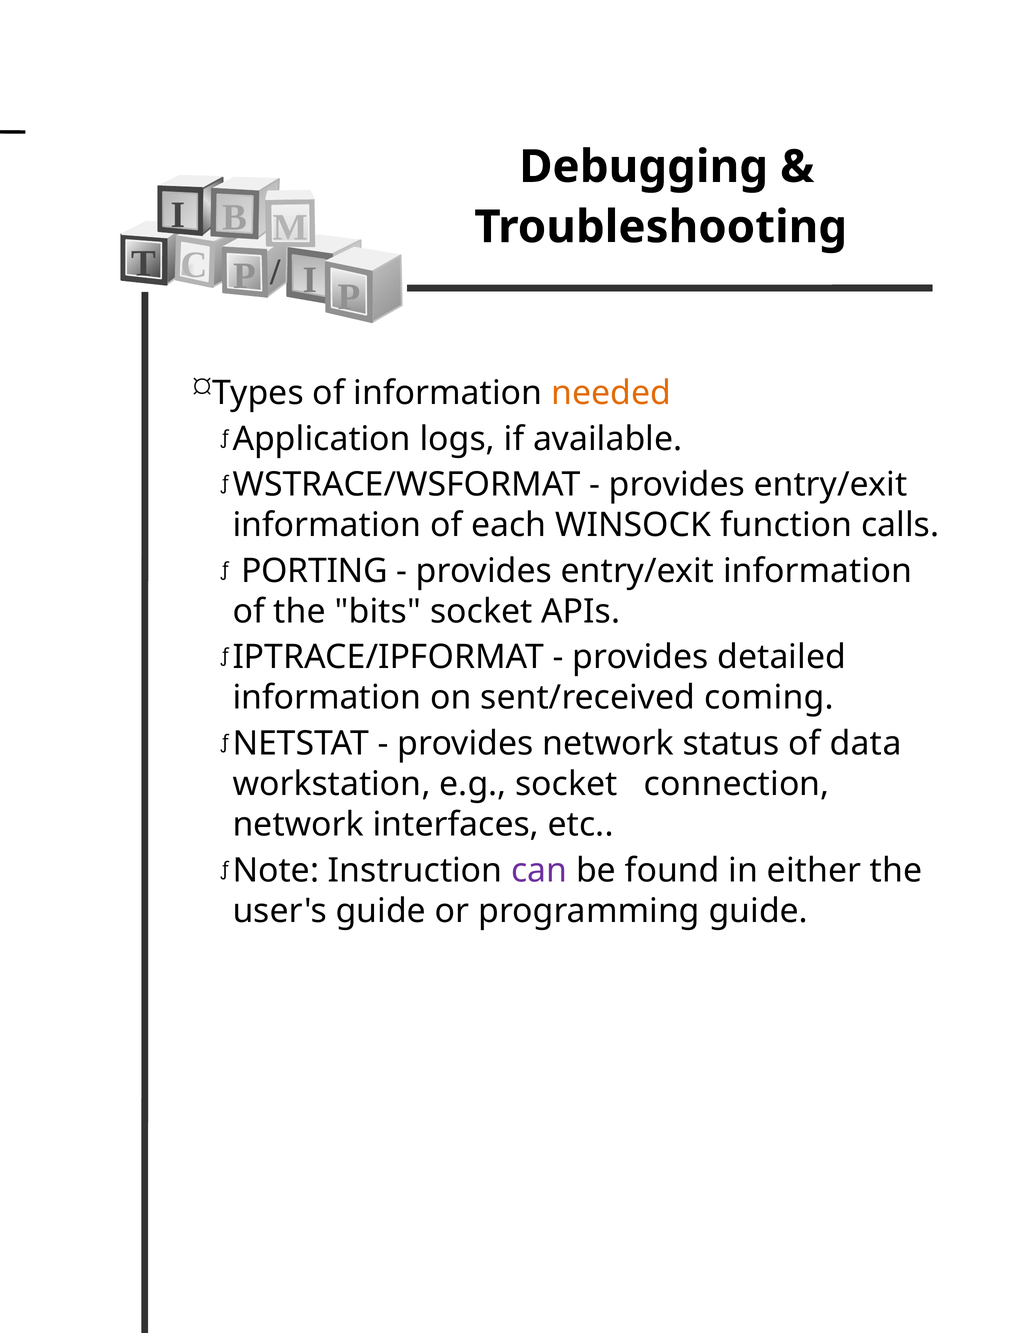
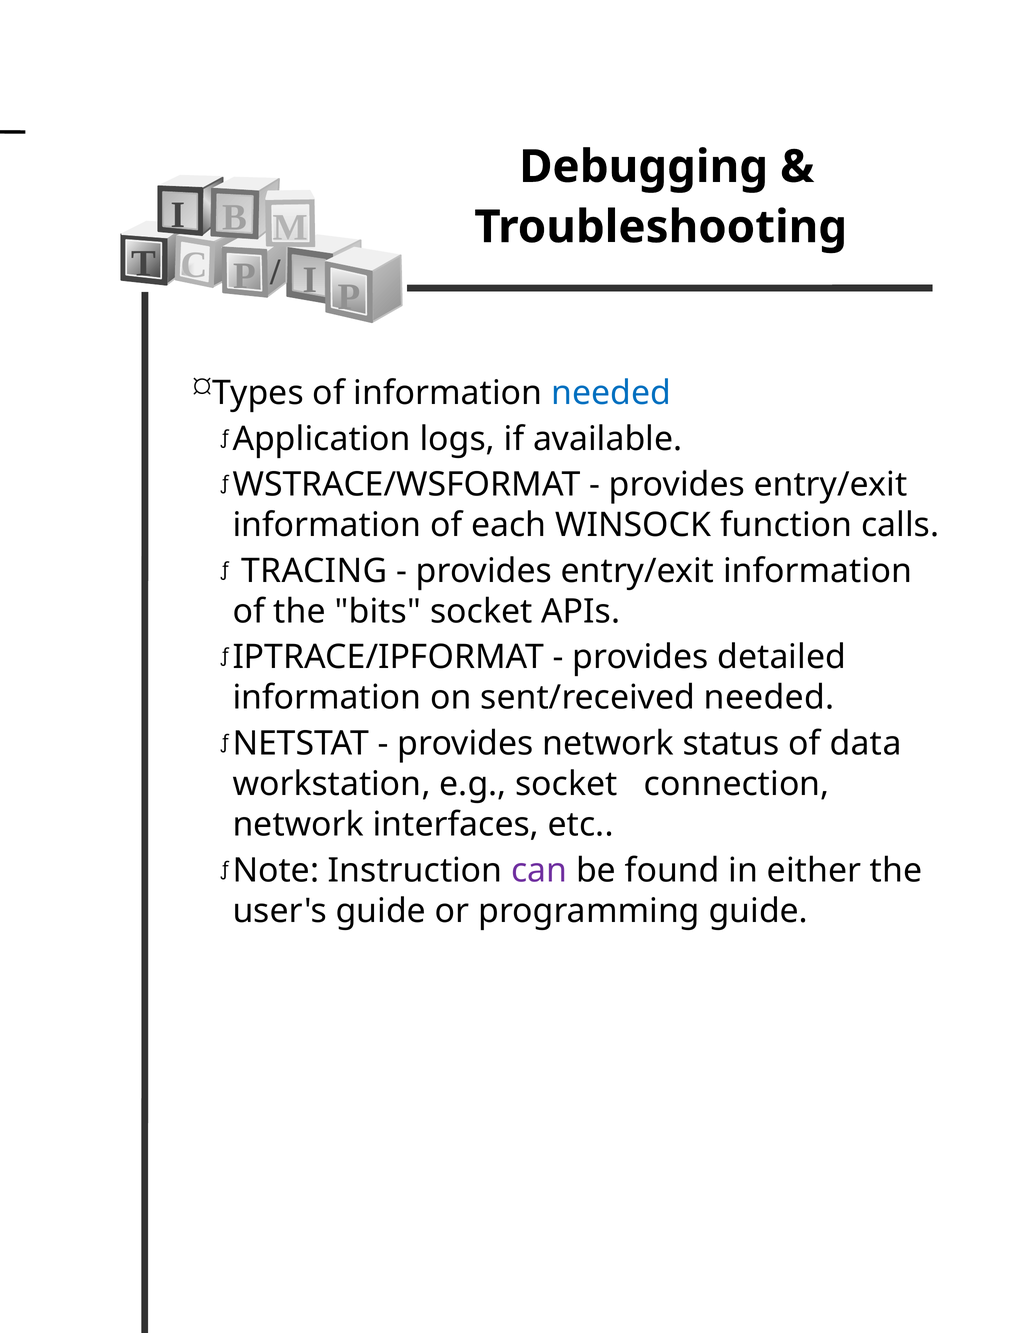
needed colour: orange -> blue (611, 393)
PORTING: PORTING -> TRACING (314, 570)
sent/received coming: coming -> needed (769, 697)
